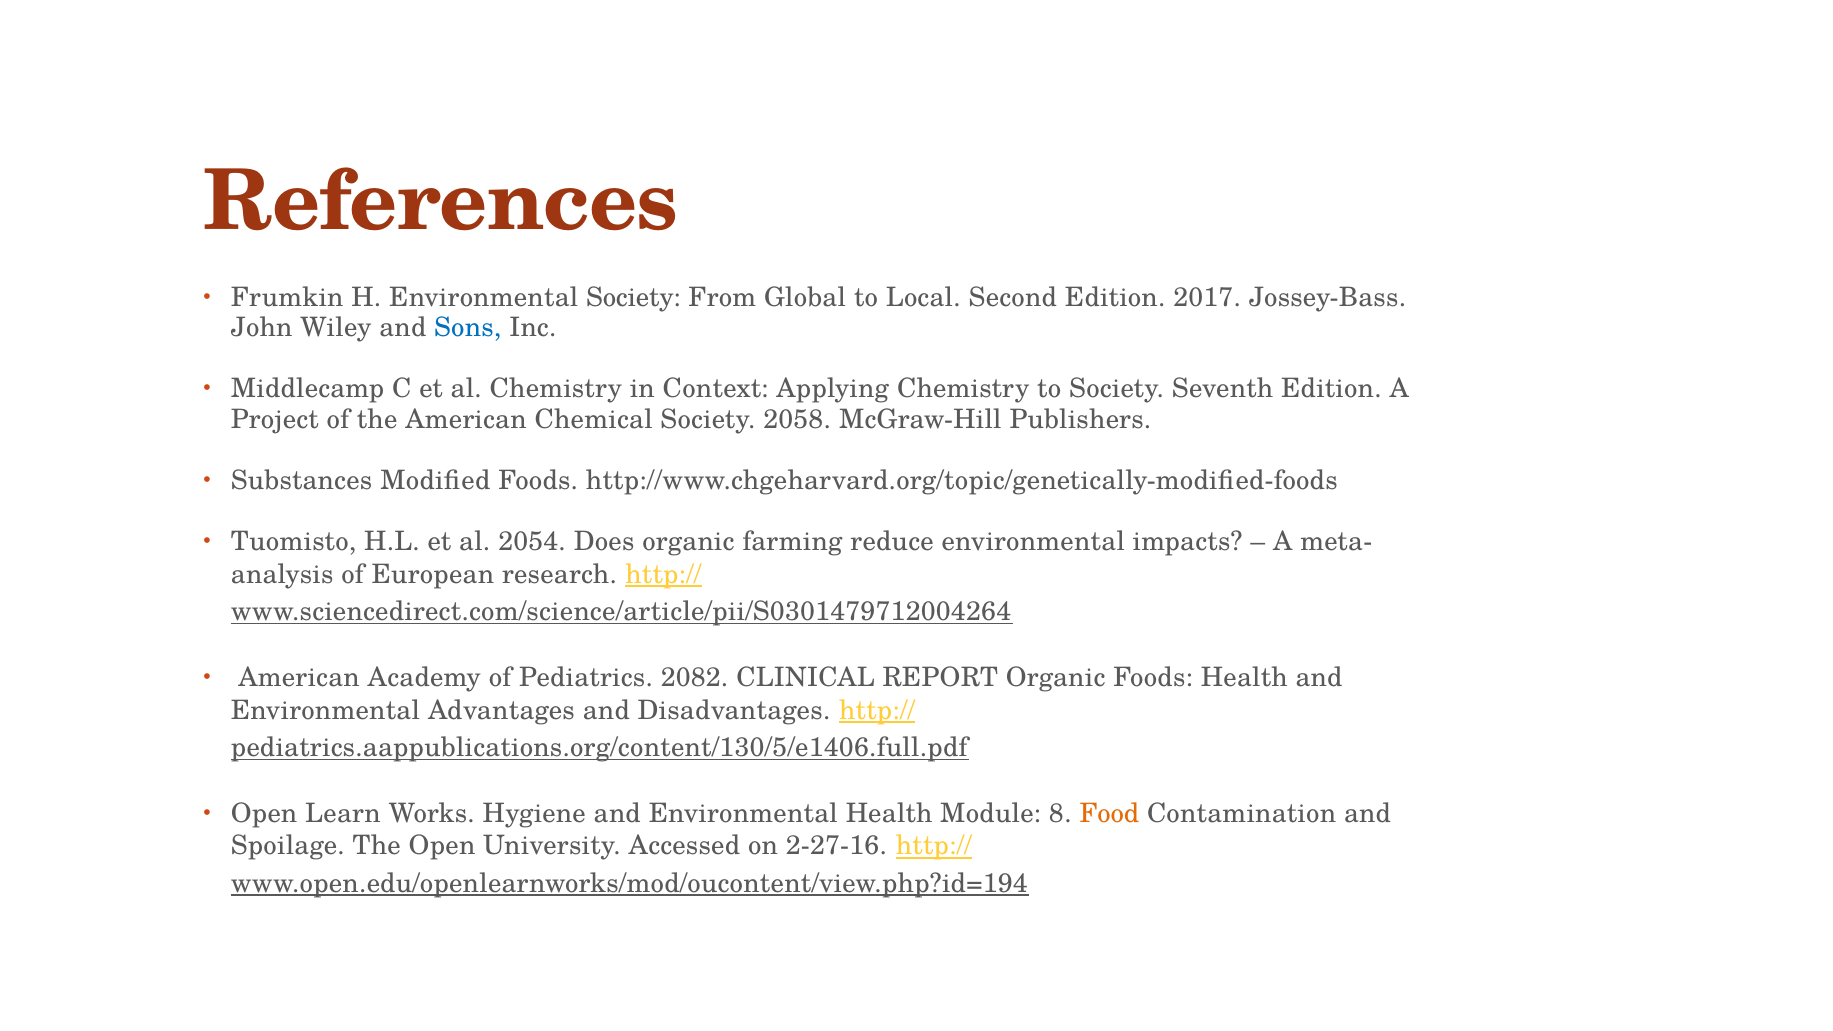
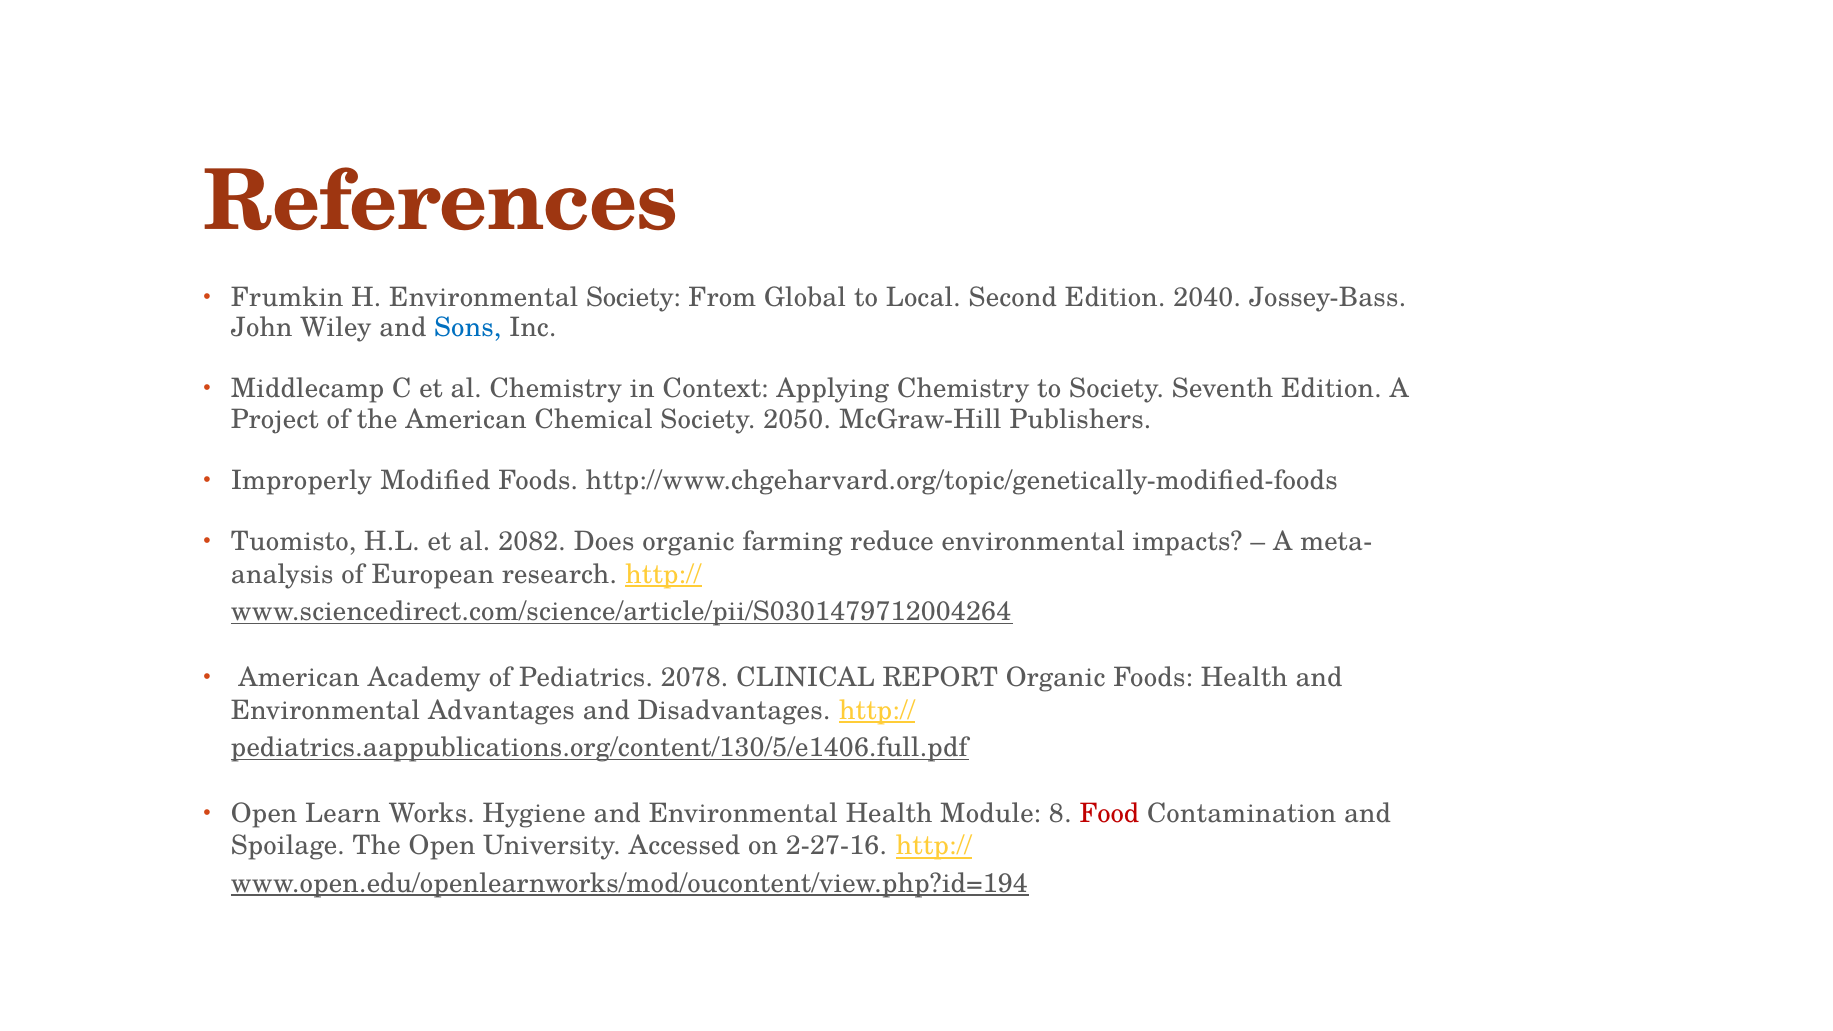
2017: 2017 -> 2040 (1207, 297)
2058: 2058 -> 2050 (797, 419)
Substances: Substances -> Improperly (302, 480)
2054: 2054 -> 2082 (532, 542)
2082: 2082 -> 2078 (695, 677)
Food colour: orange -> red (1109, 813)
